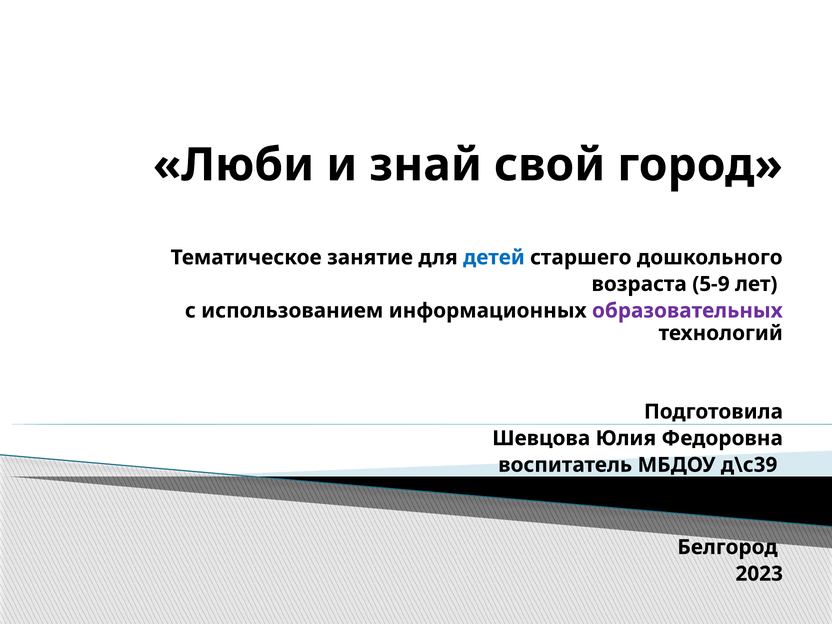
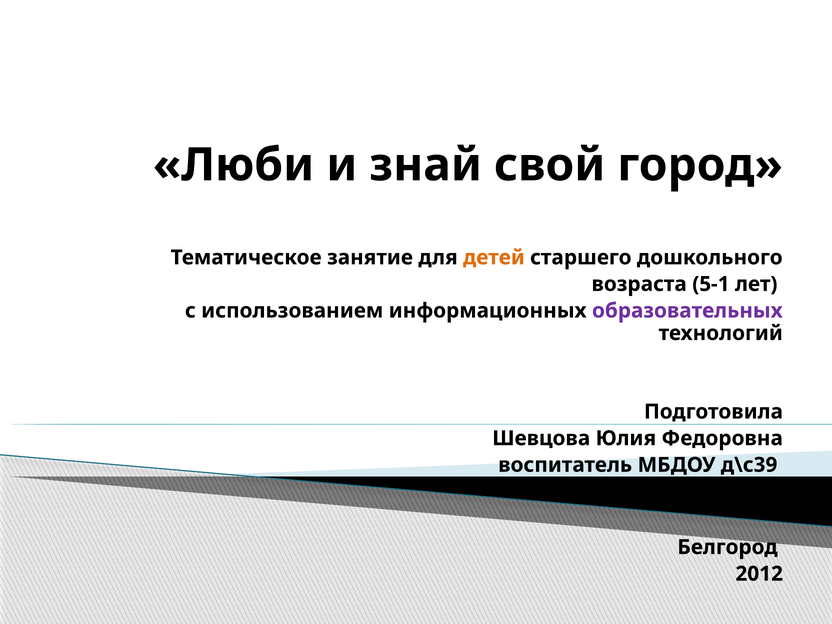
детей colour: blue -> orange (494, 258)
5-9: 5-9 -> 5-1 (711, 284)
2023: 2023 -> 2012 (759, 574)
